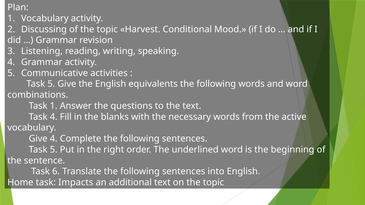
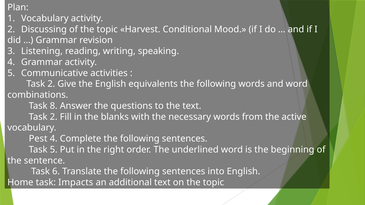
5: 5 -> 2 (51, 84)
Task 1: 1 -> 8 (54, 106)
4: 4 -> 2 (54, 117)
Give: Give -> Pest (38, 139)
